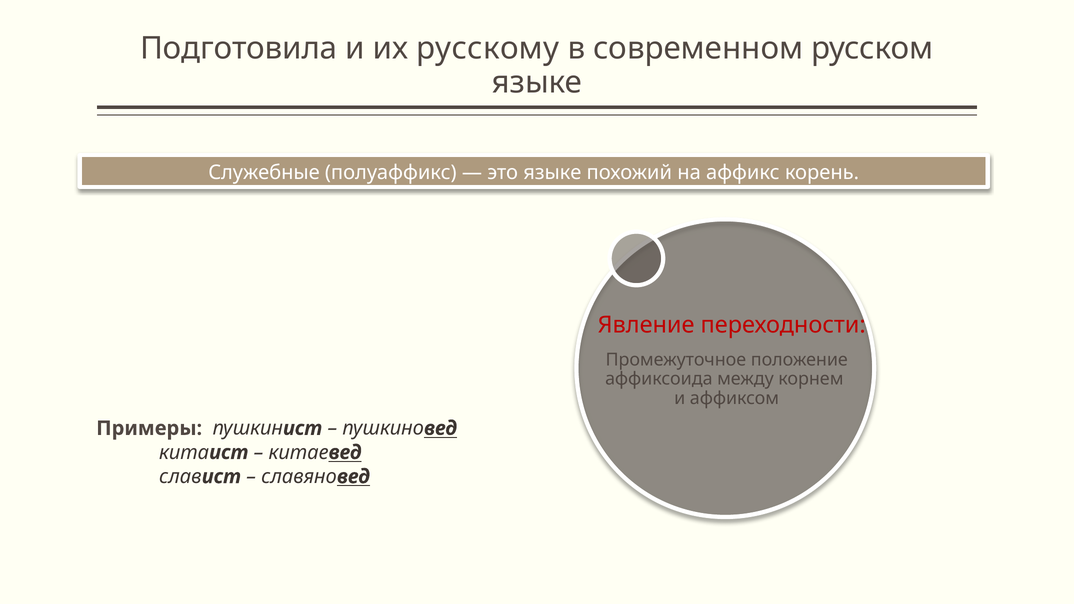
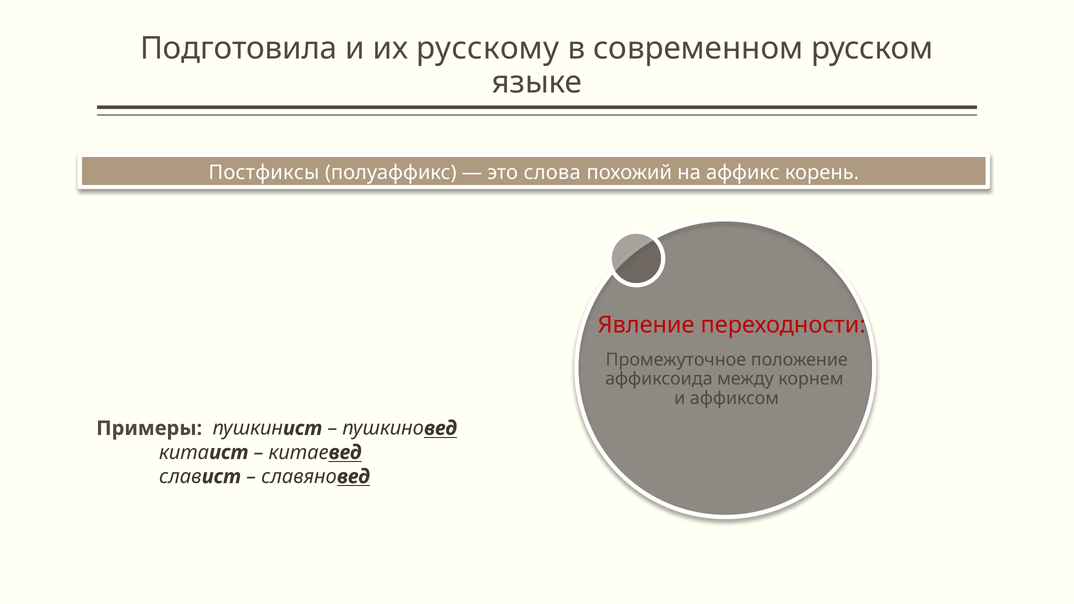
Служебные: Служебные -> Постфиксы (264, 173)
это языке: языке -> слова (552, 173)
